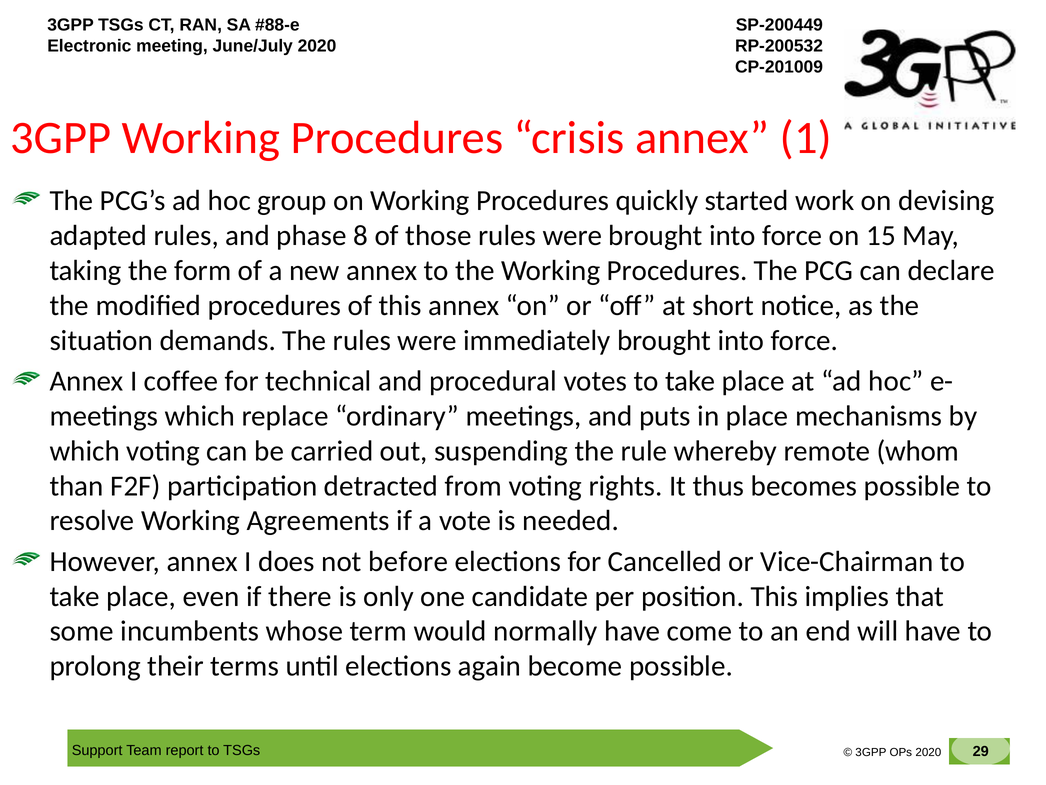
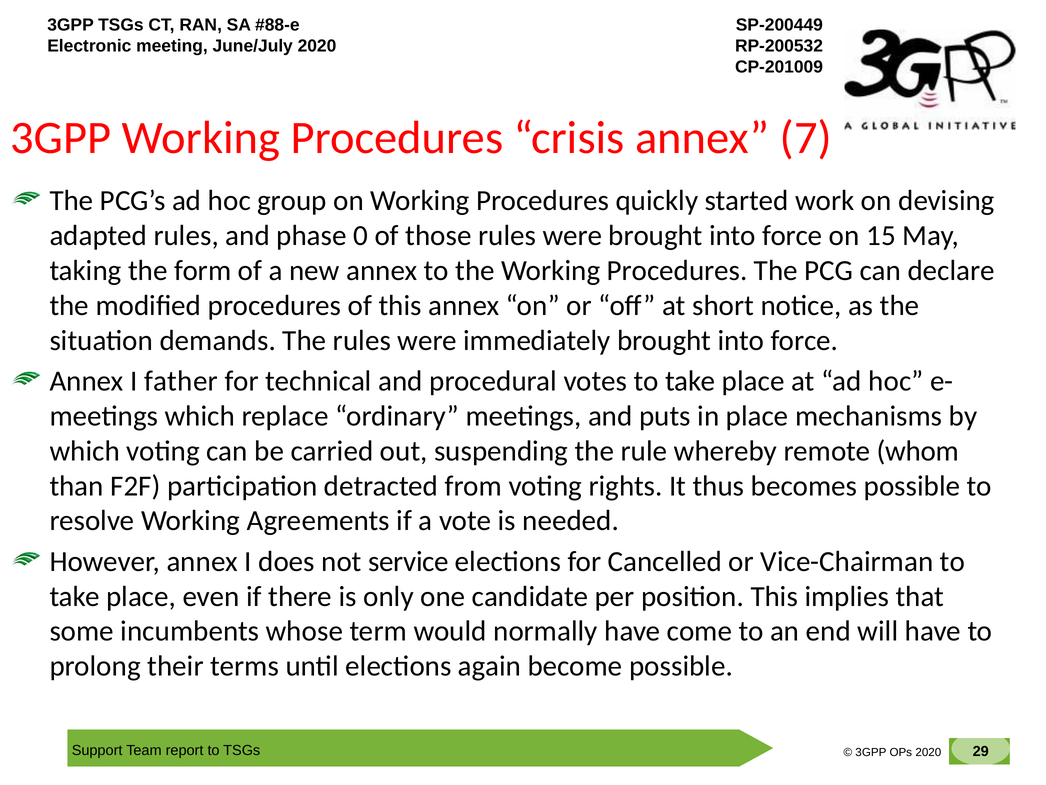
1: 1 -> 7 (806, 138)
8: 8 -> 0 (361, 236)
coffee: coffee -> father (181, 381)
before: before -> service (408, 561)
